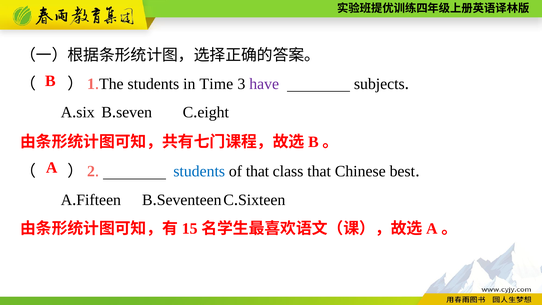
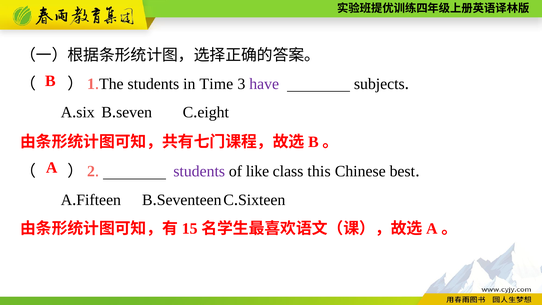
students colour: blue -> purple (199, 171)
of that: that -> like (257, 171)
class that: that -> this (319, 171)
